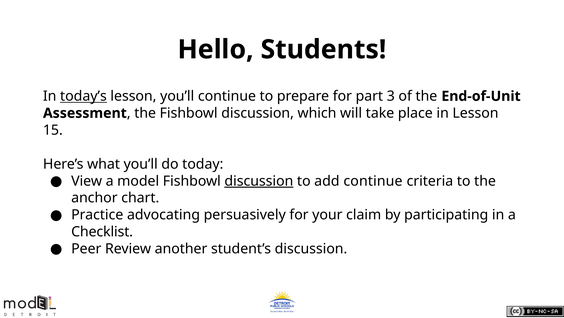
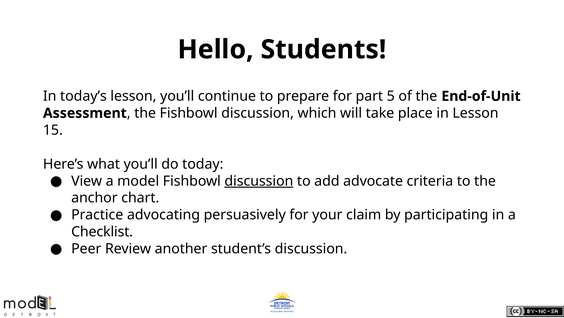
today’s underline: present -> none (83, 96)
3: 3 -> 5 (391, 96)
add continue: continue -> advocate (373, 181)
